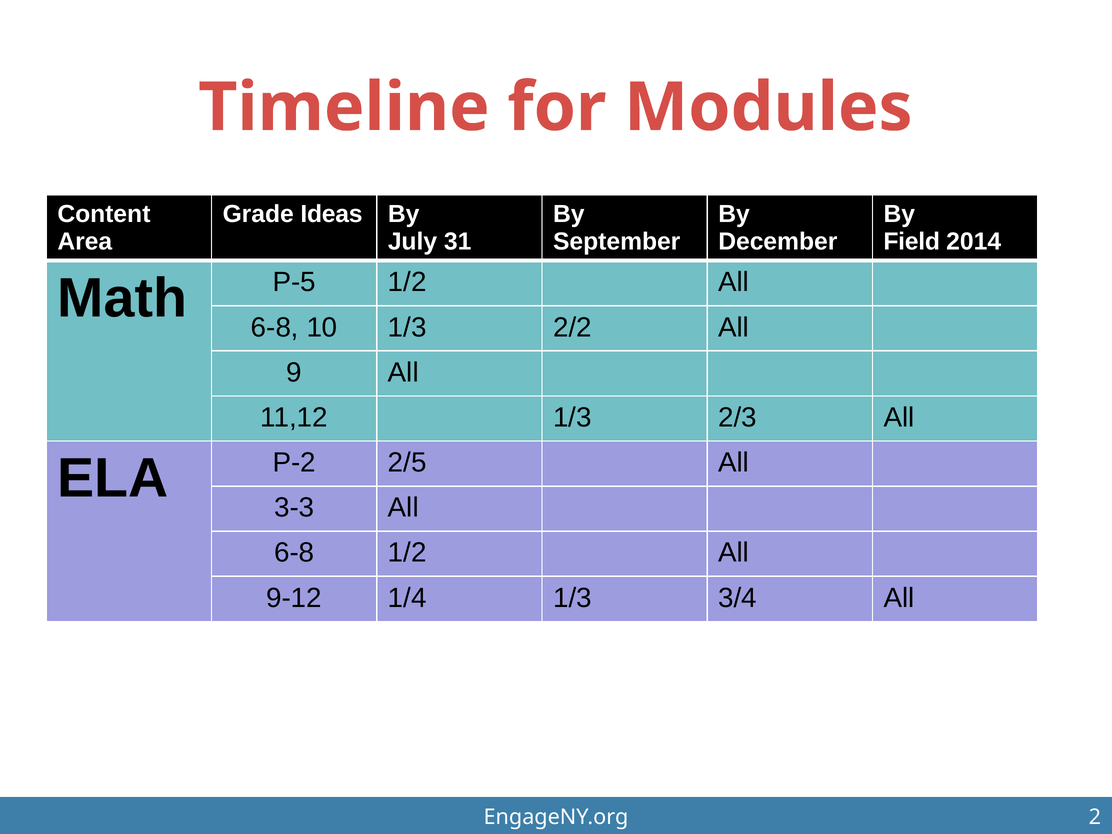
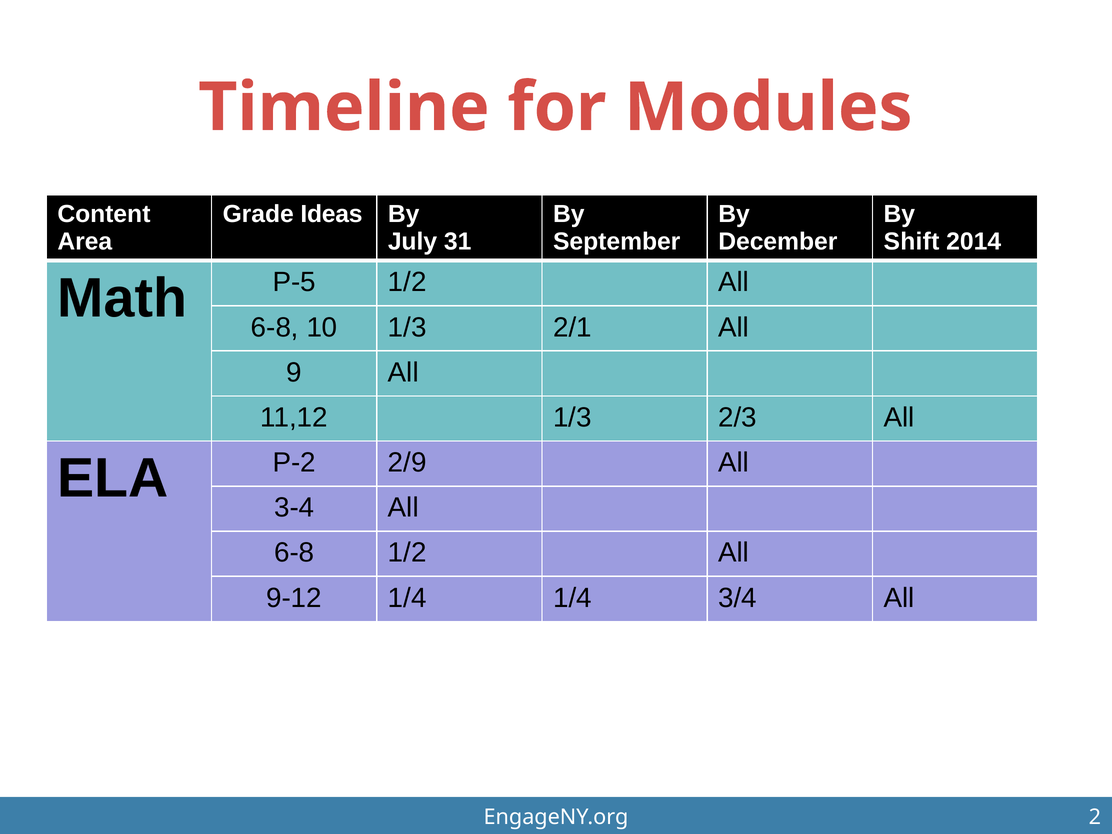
Field: Field -> Shift (911, 242)
2/2: 2/2 -> 2/1 (572, 327)
2/5: 2/5 -> 2/9 (407, 463)
3-3: 3-3 -> 3-4 (294, 508)
1/4 1/3: 1/3 -> 1/4 (572, 598)
